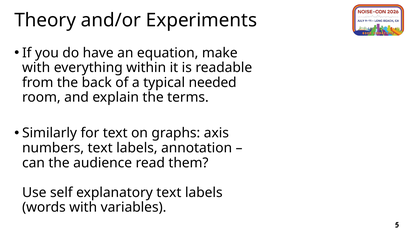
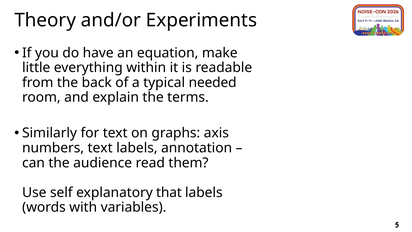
with: with -> little (36, 68)
explanatory text: text -> that (169, 192)
